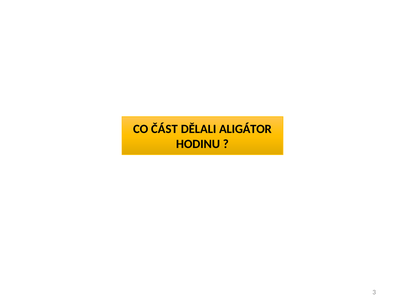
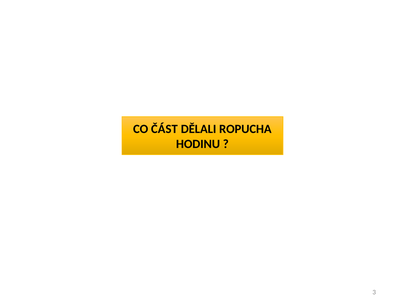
ALIGÁTOR: ALIGÁTOR -> ROPUCHA (245, 129)
